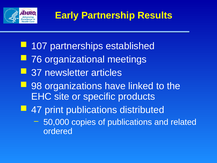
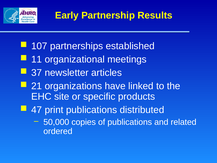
76: 76 -> 11 (37, 59)
98: 98 -> 21 (37, 86)
